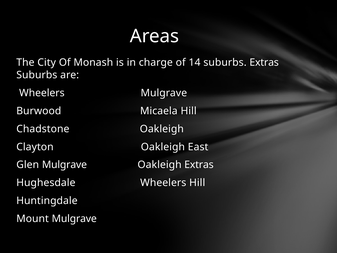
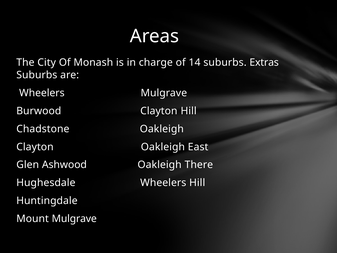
Burwood Micaela: Micaela -> Clayton (159, 111)
Glen Mulgrave: Mulgrave -> Ashwood (64, 165)
Oakleigh Extras: Extras -> There (199, 165)
